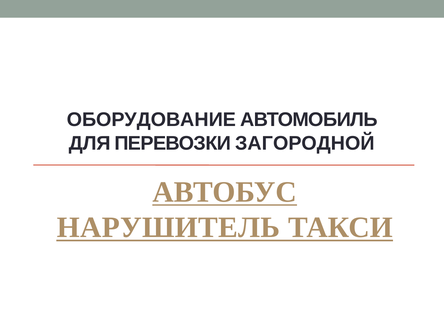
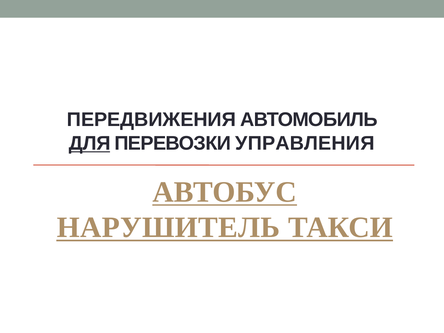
ОБОРУДОВАНИЕ: ОБОРУДОВАНИЕ -> ПЕРЕДВИЖЕНИЯ (151, 120)
ДЛЯ underline: none -> present (90, 143)
ЗАГОРОДНОЙ: ЗАГОРОДНОЙ -> УПРАВЛЕНИЯ (305, 143)
